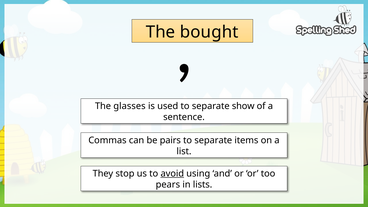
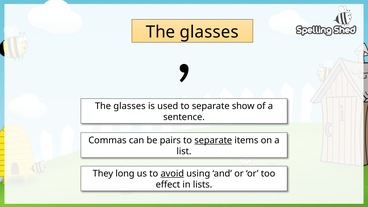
bought: bought -> glasses (209, 32)
separate underline: none -> present (213, 140)
stop: stop -> long (125, 174)
pears: pears -> effect (168, 185)
